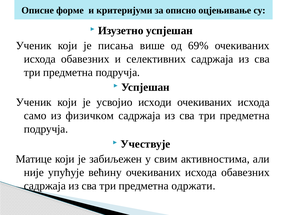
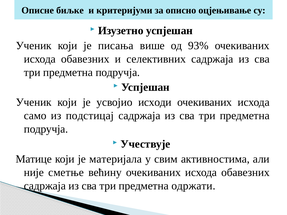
форме: форме -> биљке (70, 10)
69%: 69% -> 93% (198, 46)
физичком: физичком -> подстицај (90, 116)
забиљежен: забиљежен -> материјала (116, 159)
упућује: упућује -> сметње (66, 173)
